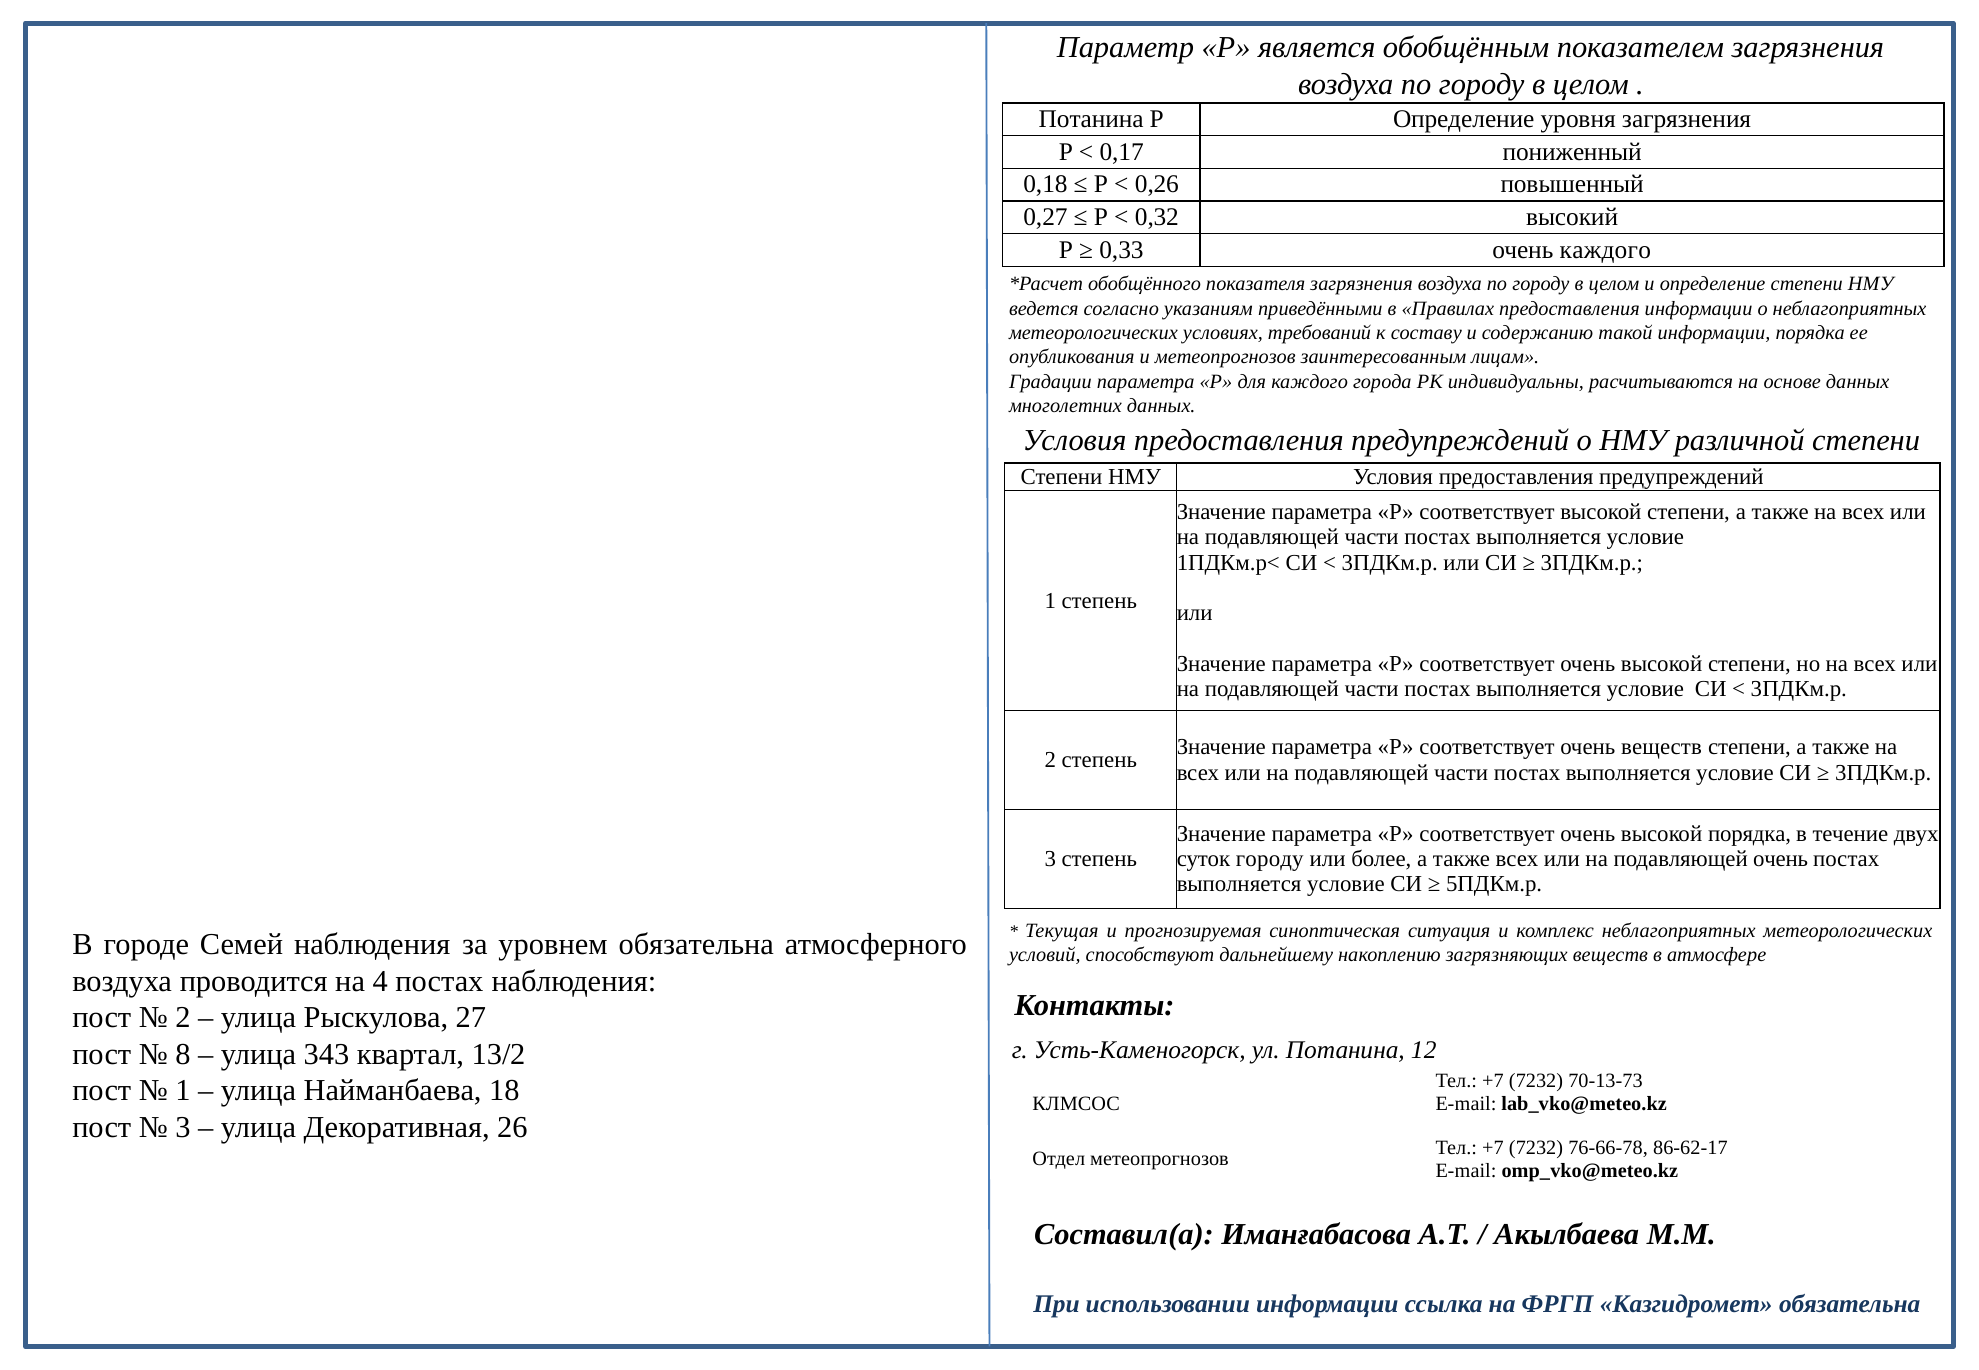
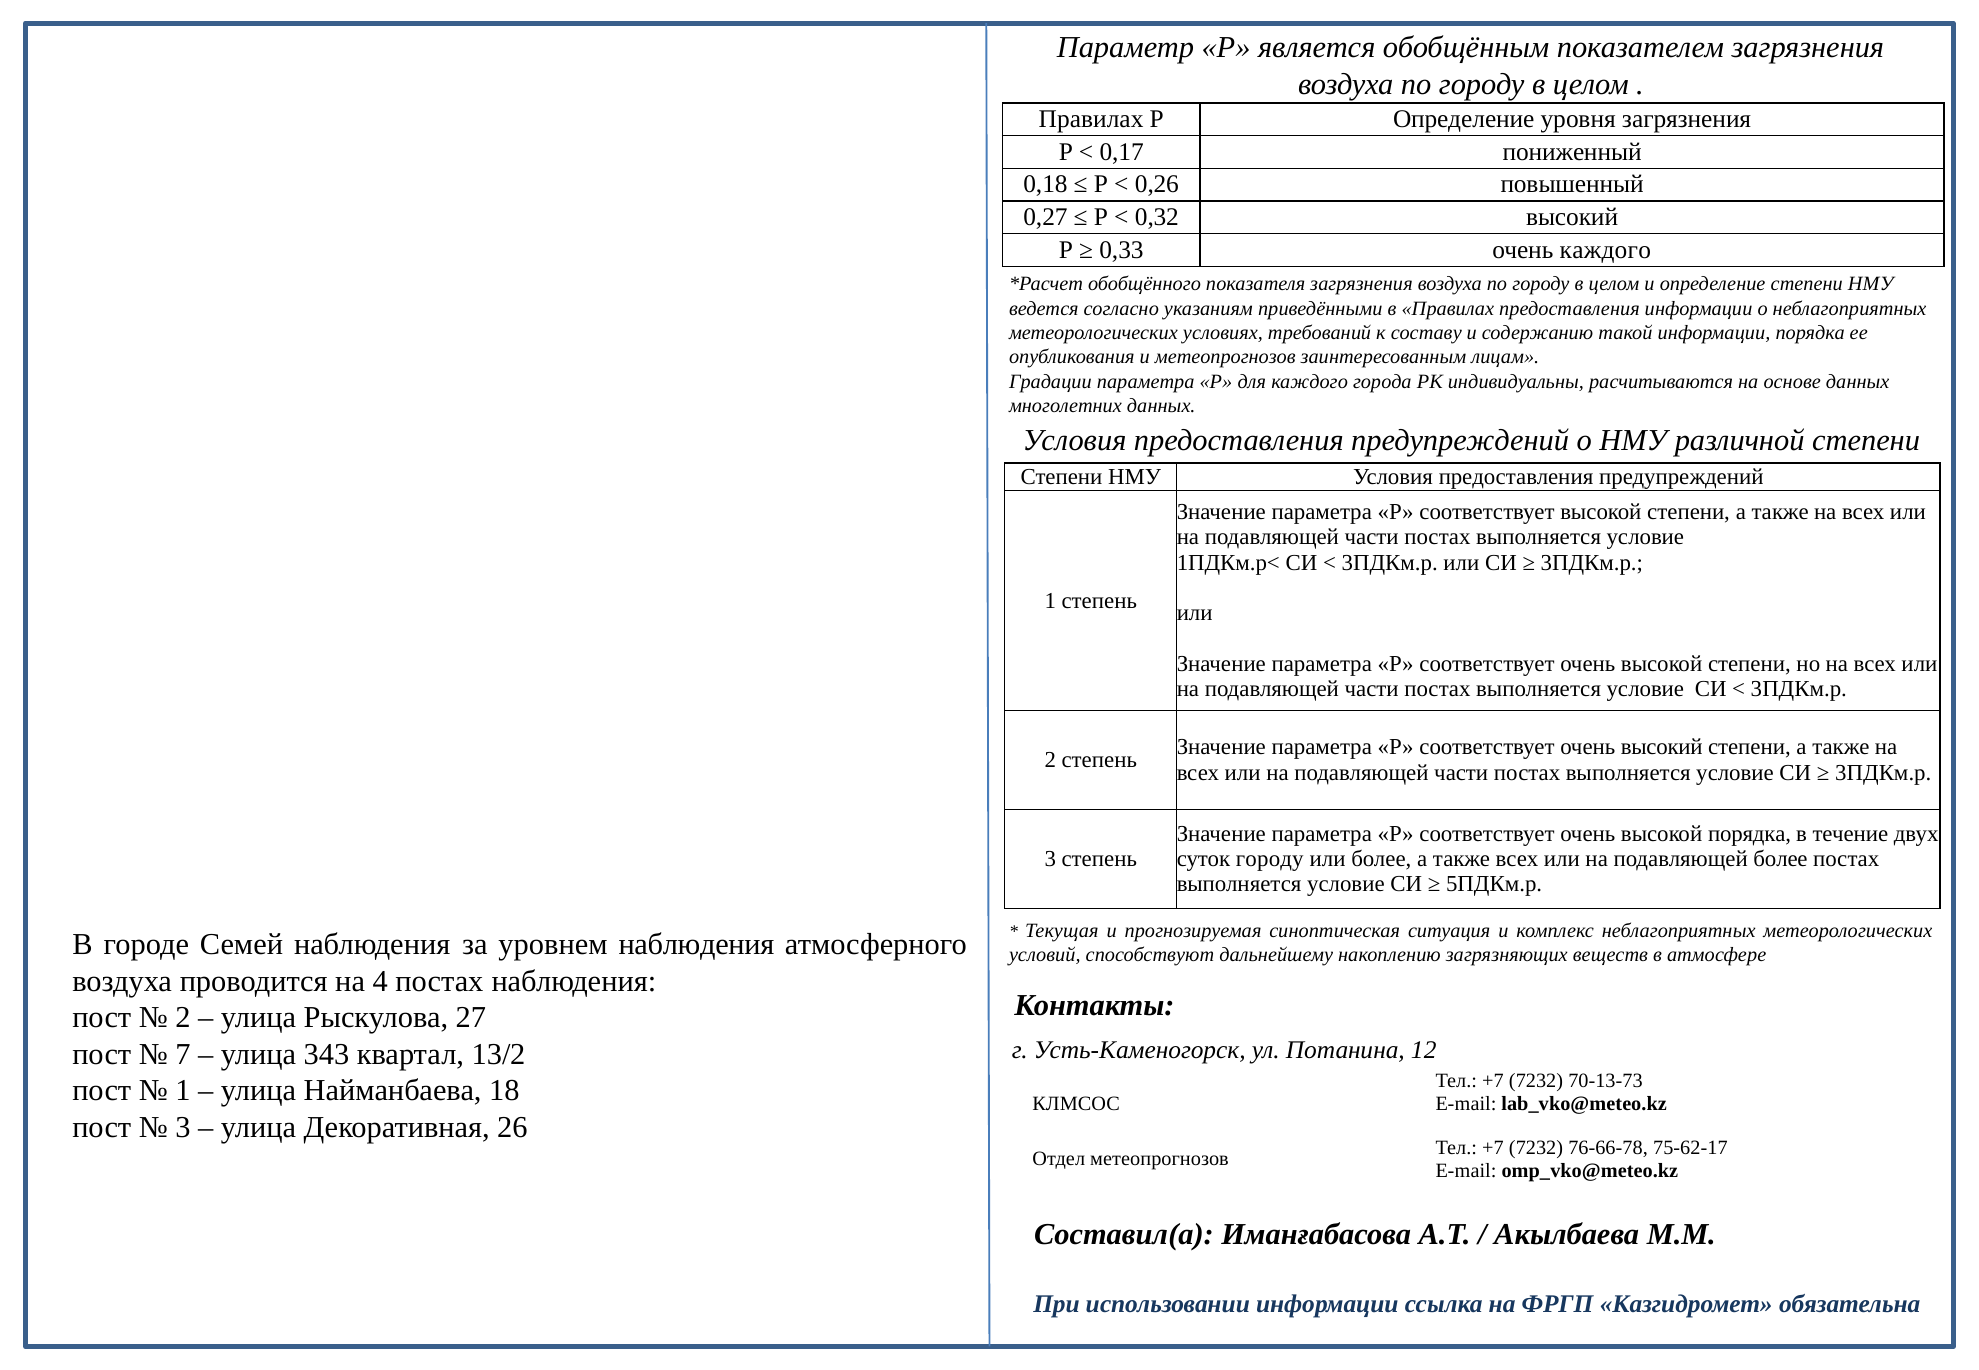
Потанина: Потанина -> Правилах (1091, 119)
очень веществ: веществ -> высокий (1662, 747)
подавляющей очень: очень -> более (1781, 859)
уровнем обязательна: обязательна -> наблюдения (696, 945)
8: 8 -> 7 (183, 1054)
86-62-17: 86-62-17 -> 75-62-17 (1690, 1148)
